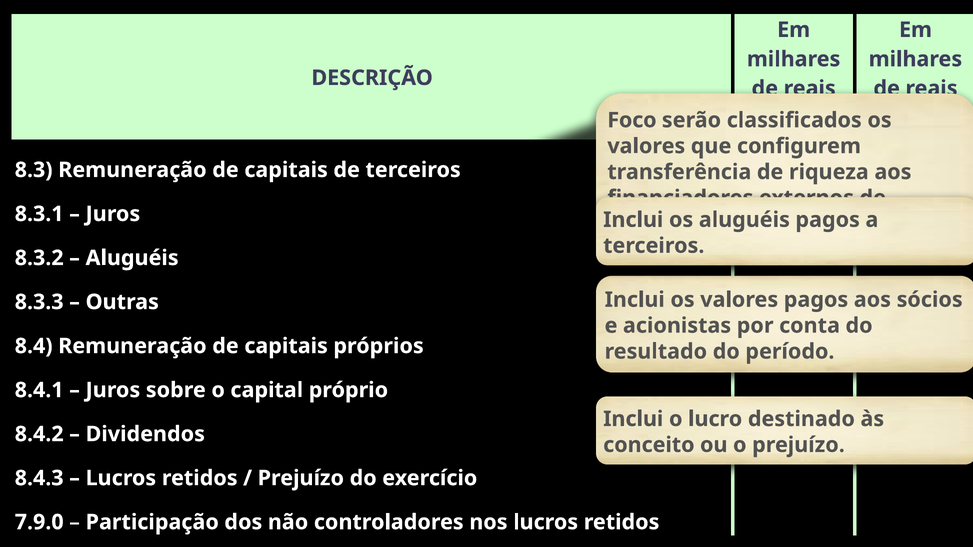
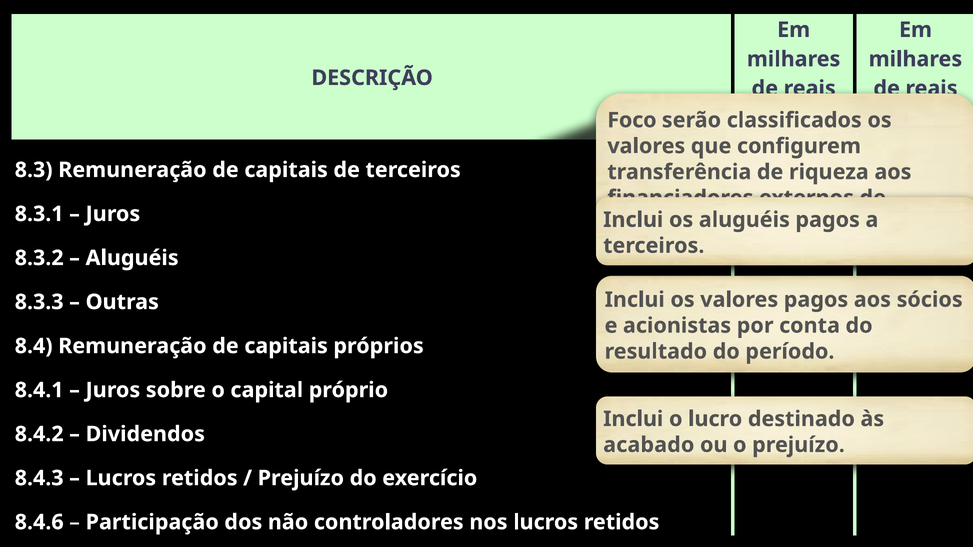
conceito: conceito -> acabado (649, 445)
7.9.0: 7.9.0 -> 8.4.6 (39, 522)
